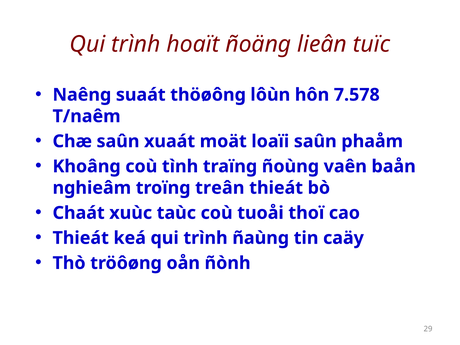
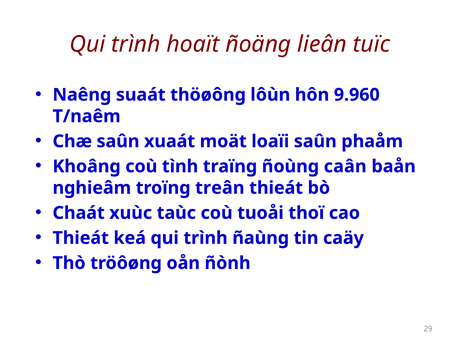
7.578: 7.578 -> 9.960 (357, 95)
vaên: vaên -> caân (345, 166)
